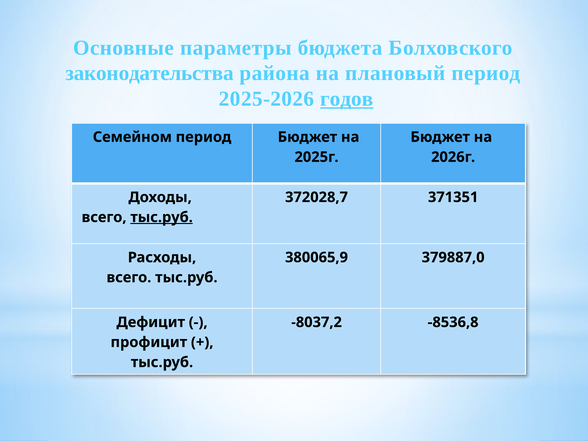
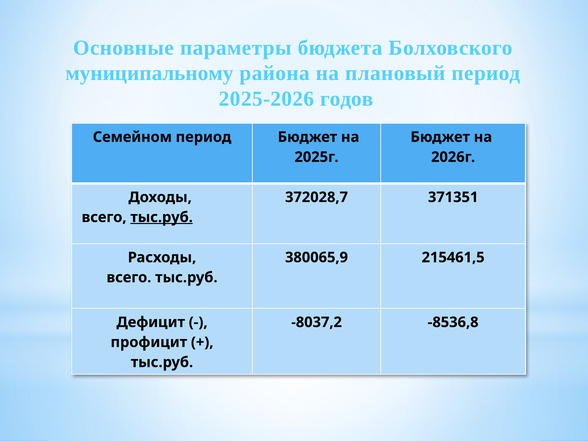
законодательства: законодательства -> муниципальному (149, 73)
годов underline: present -> none (347, 99)
379887,0: 379887,0 -> 215461,5 (453, 257)
